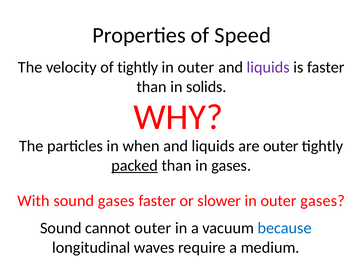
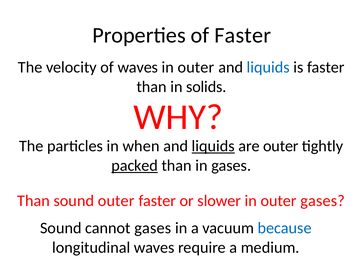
of Speed: Speed -> Faster (243, 35)
of tightly: tightly -> waves (138, 67)
liquids colour: purple -> blue (268, 67)
liquids underline: none -> present (213, 146)
With: With -> Than (34, 201)
sound gases: gases -> outer (116, 201)
cannot outer: outer -> gases (153, 228)
